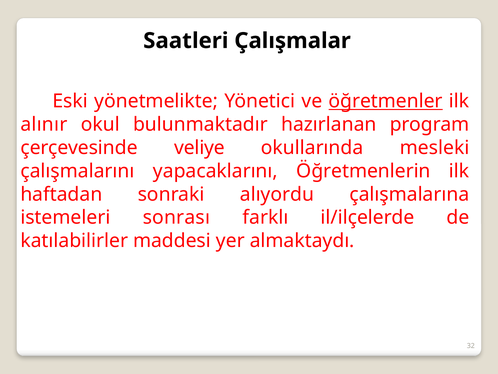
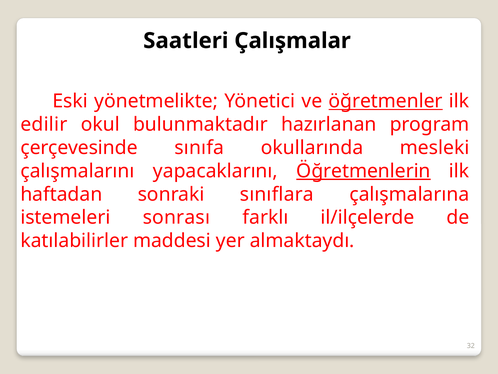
alınır: alınır -> edilir (44, 124)
veliye: veliye -> sınıfa (199, 148)
Öğretmenlerin underline: none -> present (363, 171)
alıyordu: alıyordu -> sınıflara (277, 194)
